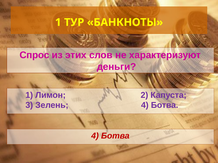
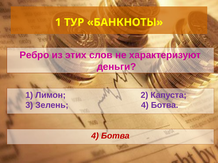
Спрос: Спрос -> Ребро (34, 55)
